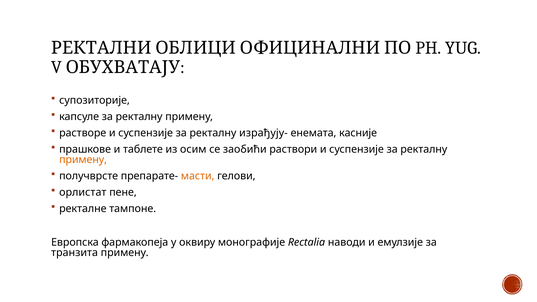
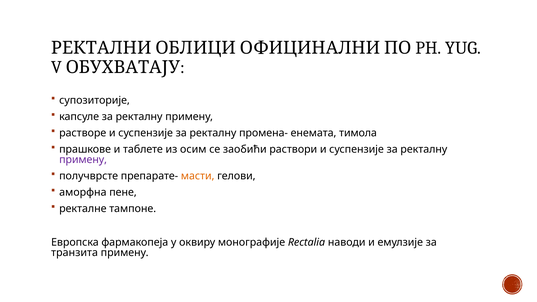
израђују-: израђују- -> промена- (264, 133)
касније: касније -> тимола (358, 133)
примену colour: orange -> purple (83, 160)
орлистат: орлистат -> аморфна (83, 192)
